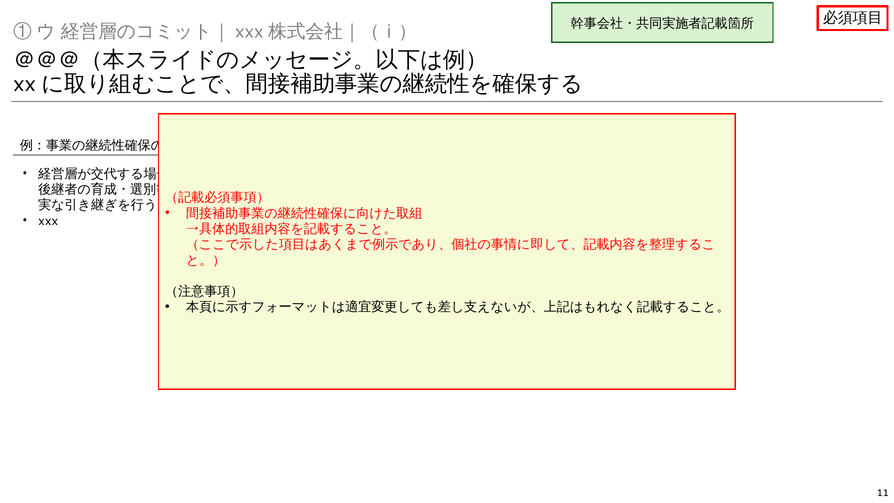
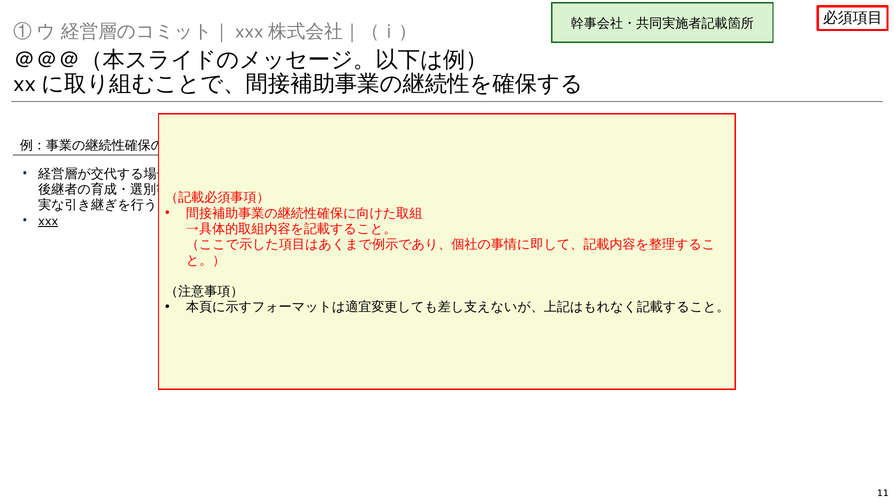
xxx underline: none -> present (48, 221)
